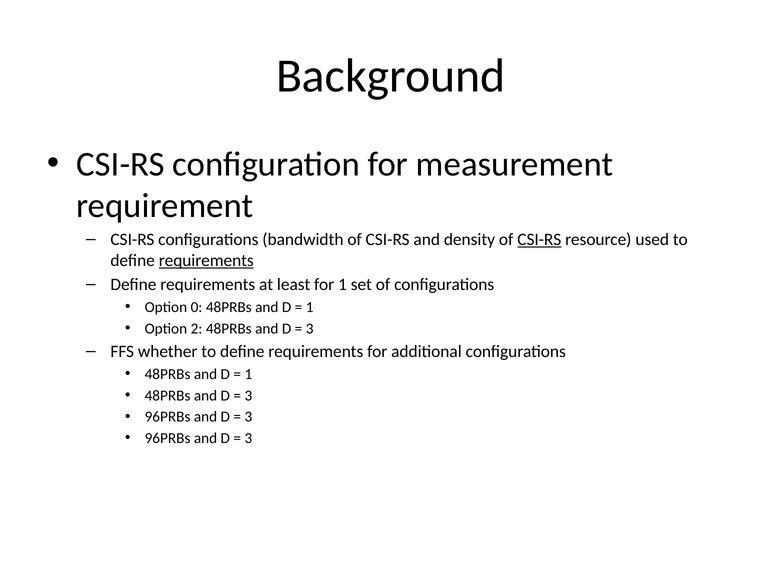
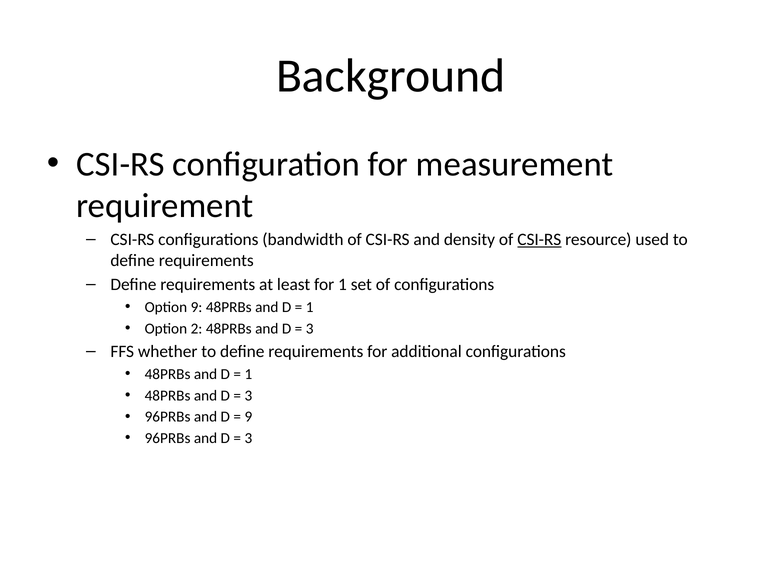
requirements underline: present -> none (206, 260)
Option 0: 0 -> 9 (197, 307)
3: 3 -> 9 (248, 416)
